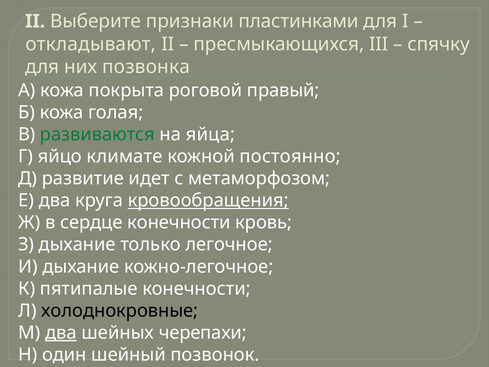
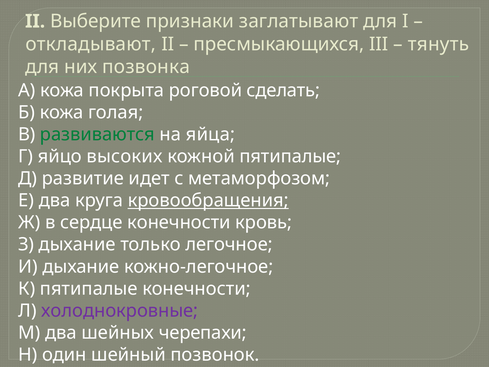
пластинками: пластинками -> заглатывают (299, 21)
спячку: спячку -> тянуть (439, 44)
правый: правый -> сделать (283, 90)
климате: климате -> высоких (125, 156)
кожной постоянно: постоянно -> пятипалые (290, 156)
холоднокровные colour: black -> purple (120, 310)
два underline: present -> none (61, 333)
